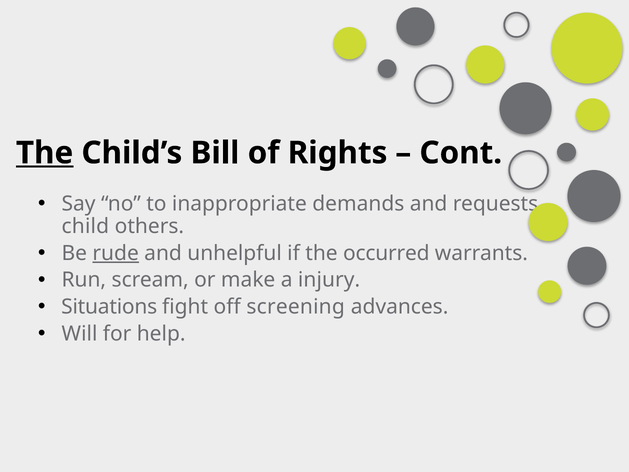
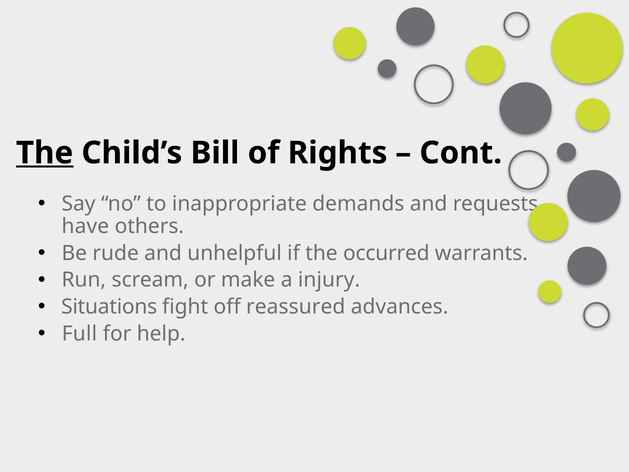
child: child -> have (85, 226)
rude underline: present -> none (116, 253)
screening: screening -> reassured (296, 307)
Will: Will -> Full (79, 333)
